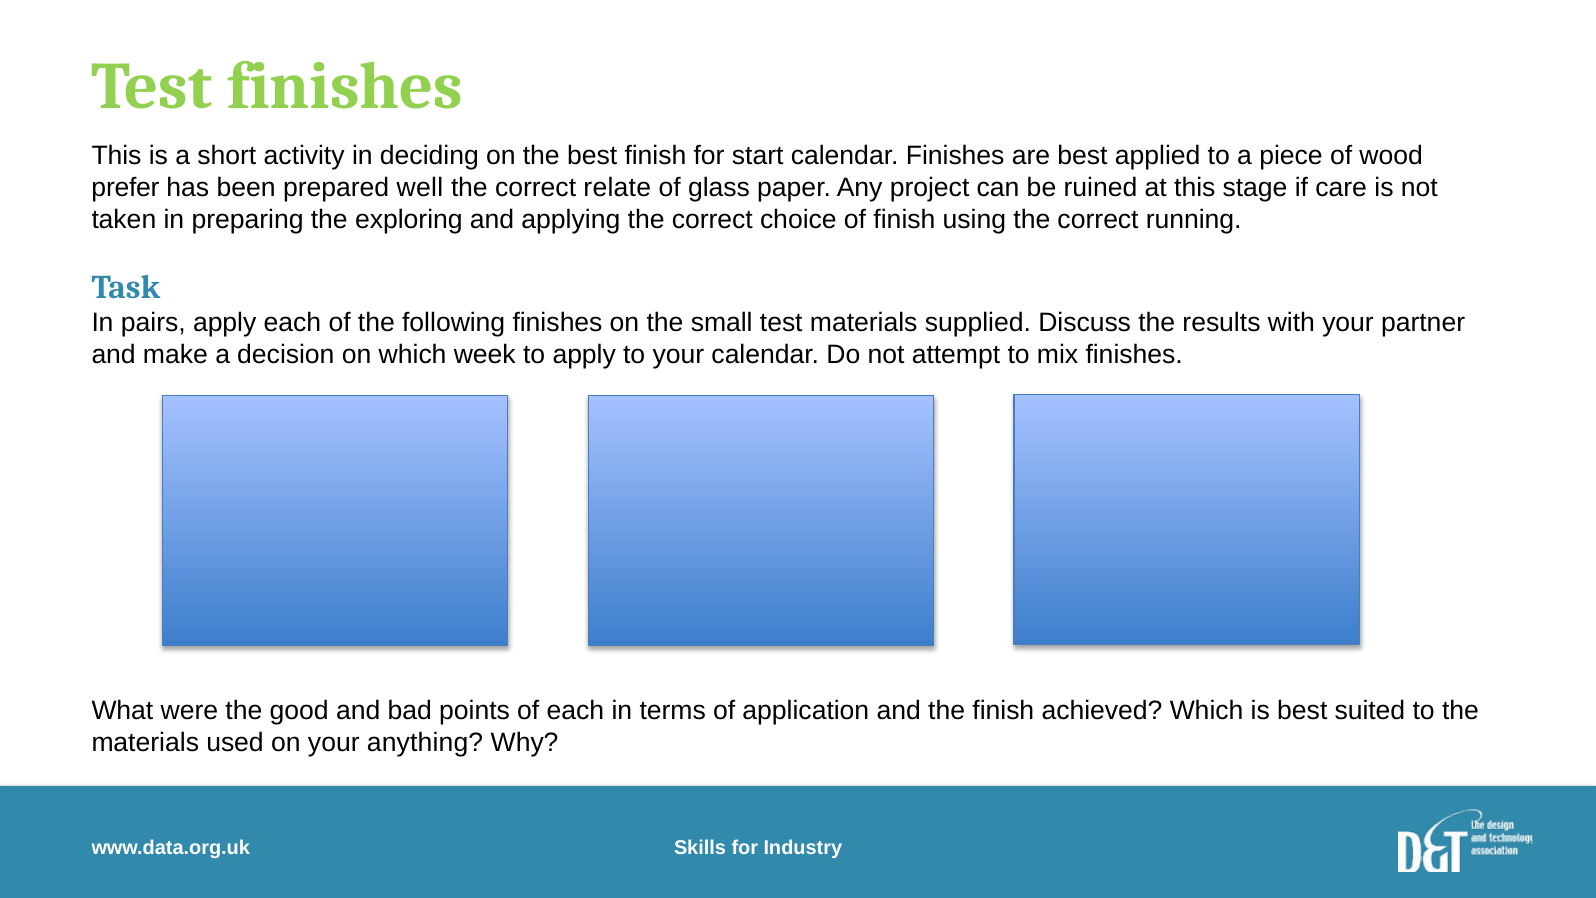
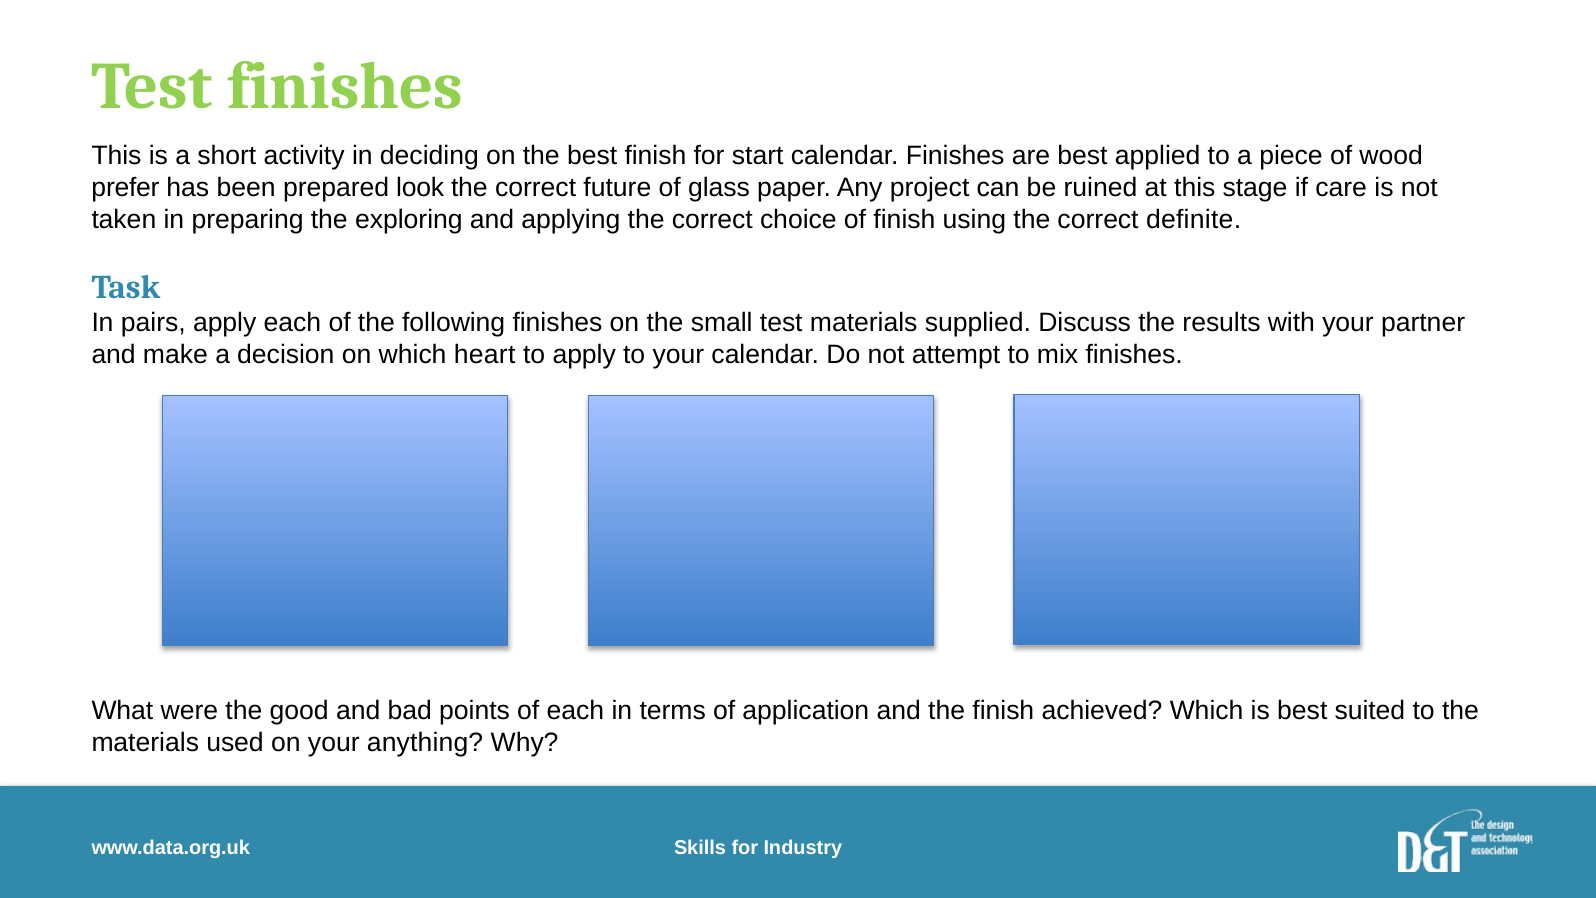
well: well -> look (420, 187)
relate: relate -> future (617, 187)
running: running -> definite (1194, 219)
week: week -> heart (485, 355)
